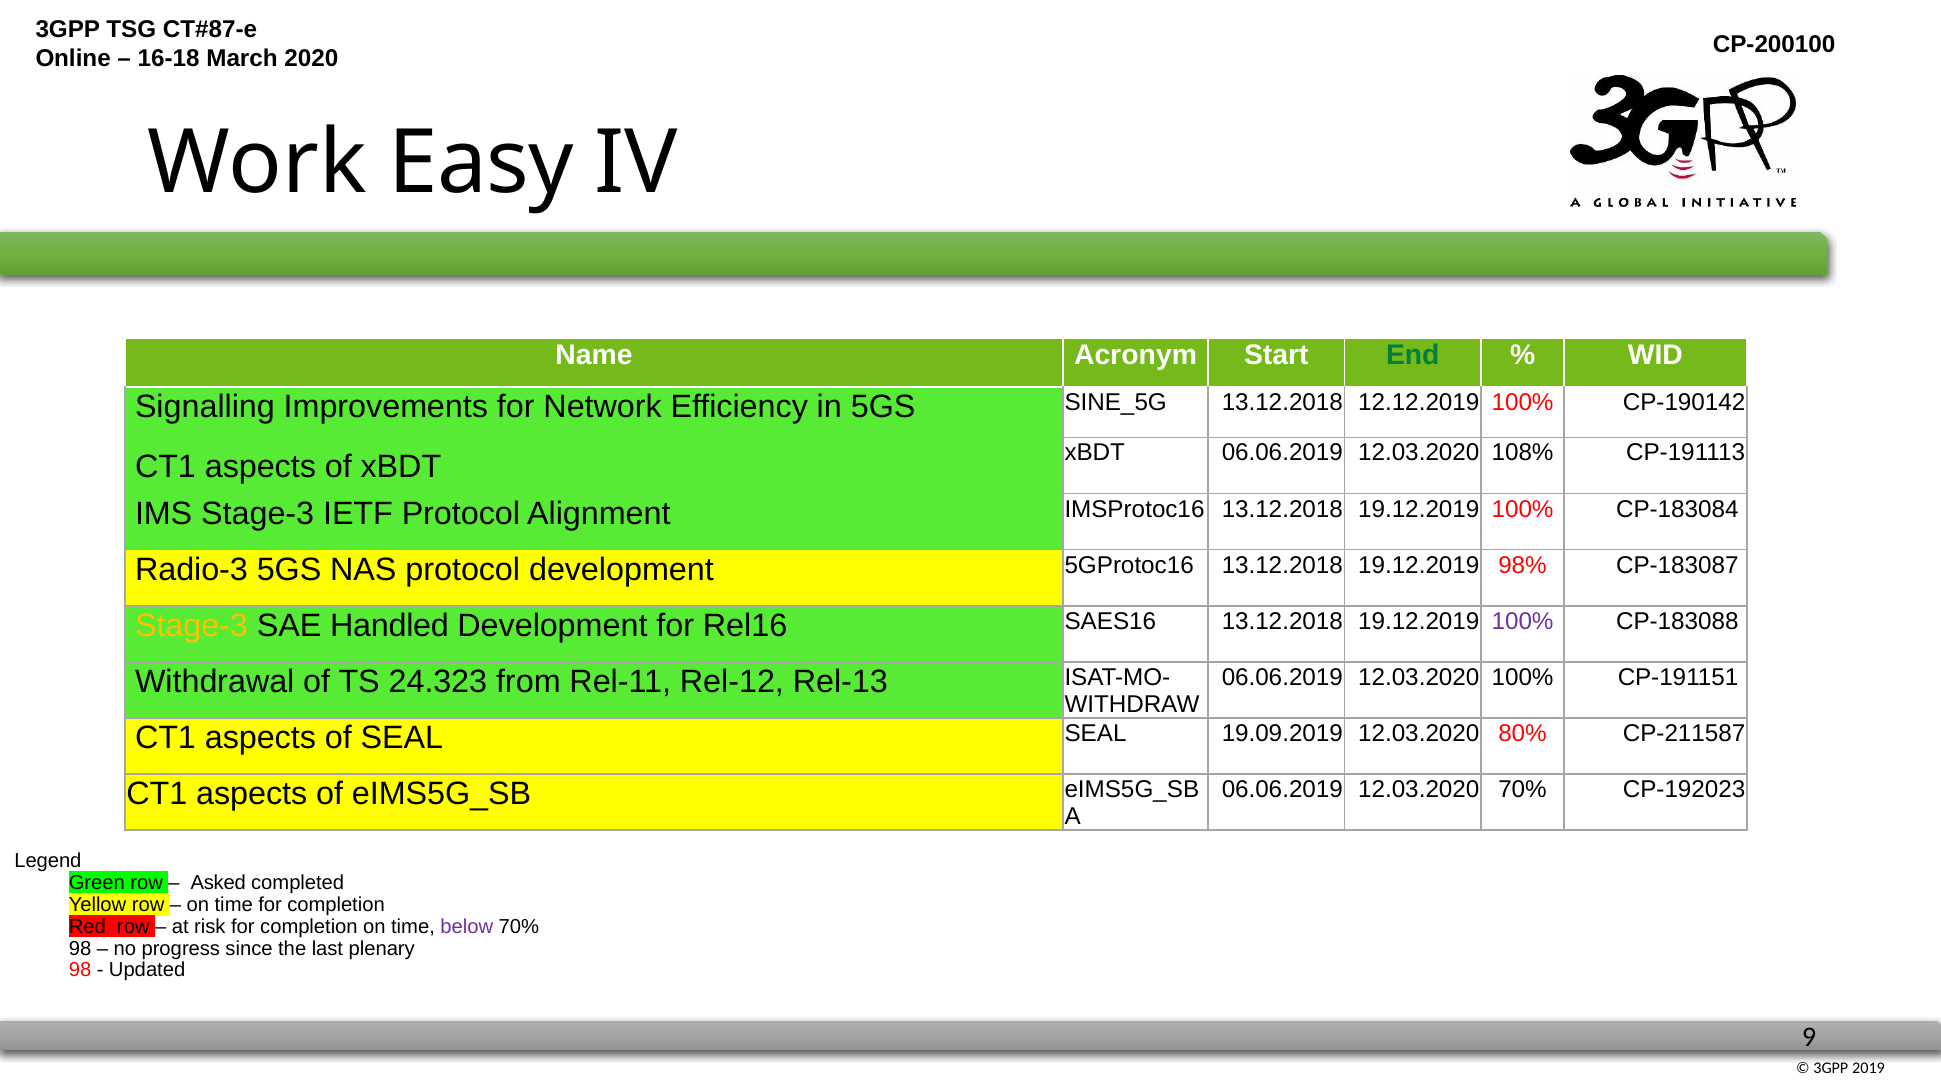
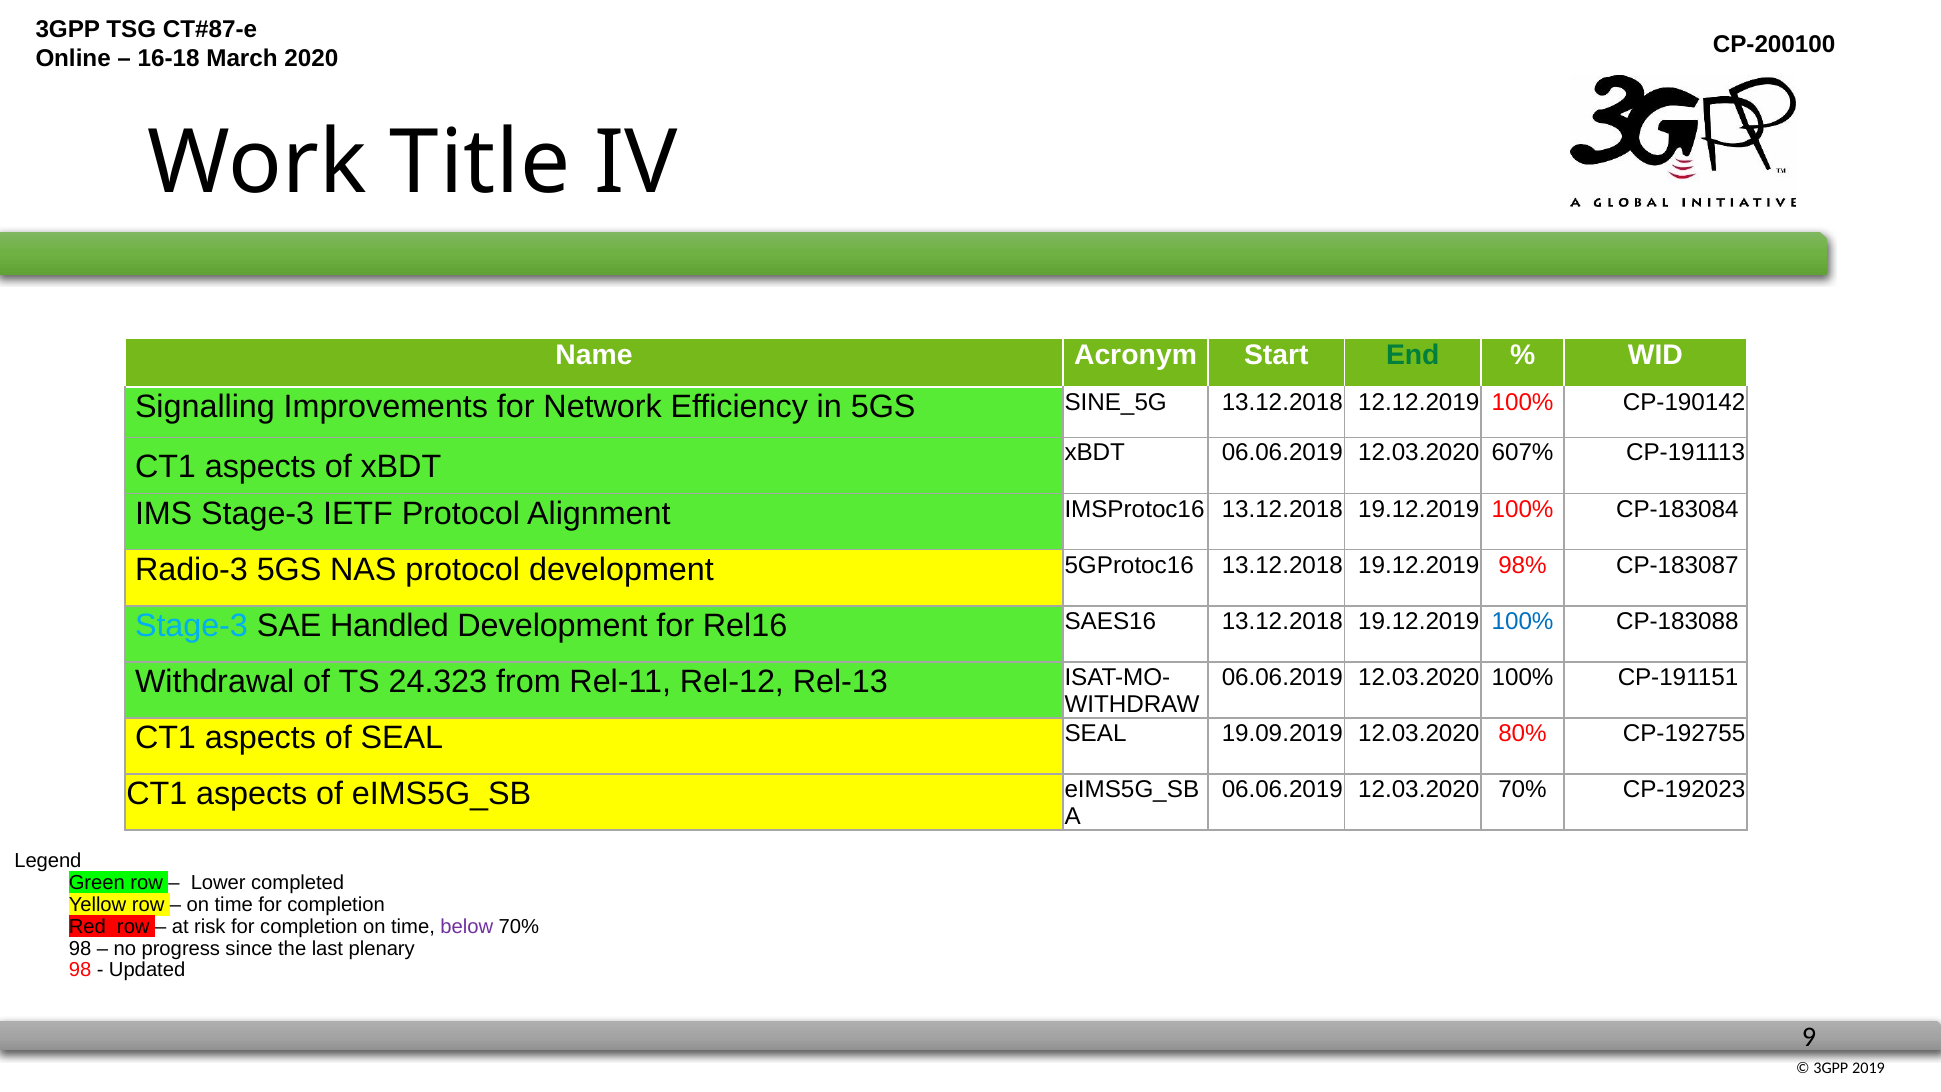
Easy: Easy -> Title (480, 163)
108%: 108% -> 607% (1523, 453)
Stage-3 colour: yellow -> light blue (191, 626)
100% colour: purple -> blue (1523, 621)
CP-211587: CP-211587 -> CP-192755 (1684, 733)
Asked: Asked -> Lower (218, 883)
